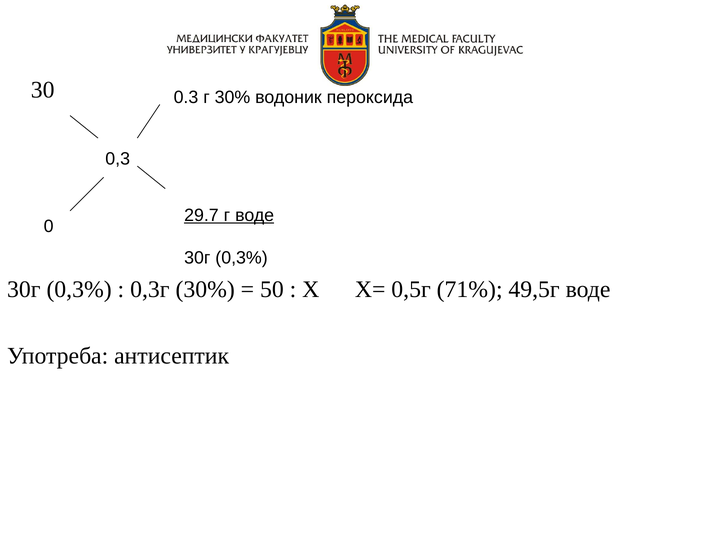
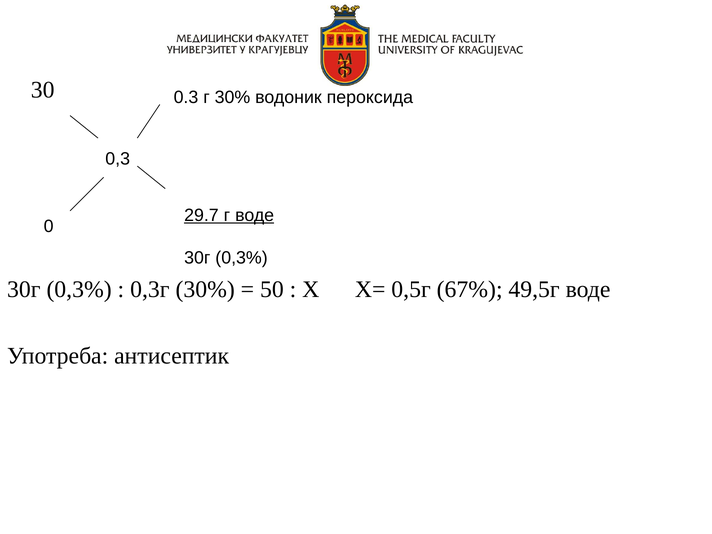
71%: 71% -> 67% (470, 289)
